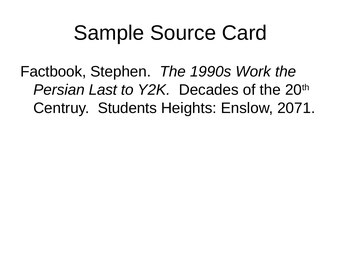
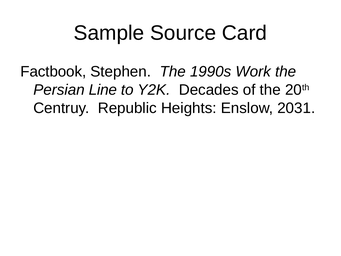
Last: Last -> Line (103, 90)
Students: Students -> Republic (127, 108)
2071: 2071 -> 2031 (296, 108)
